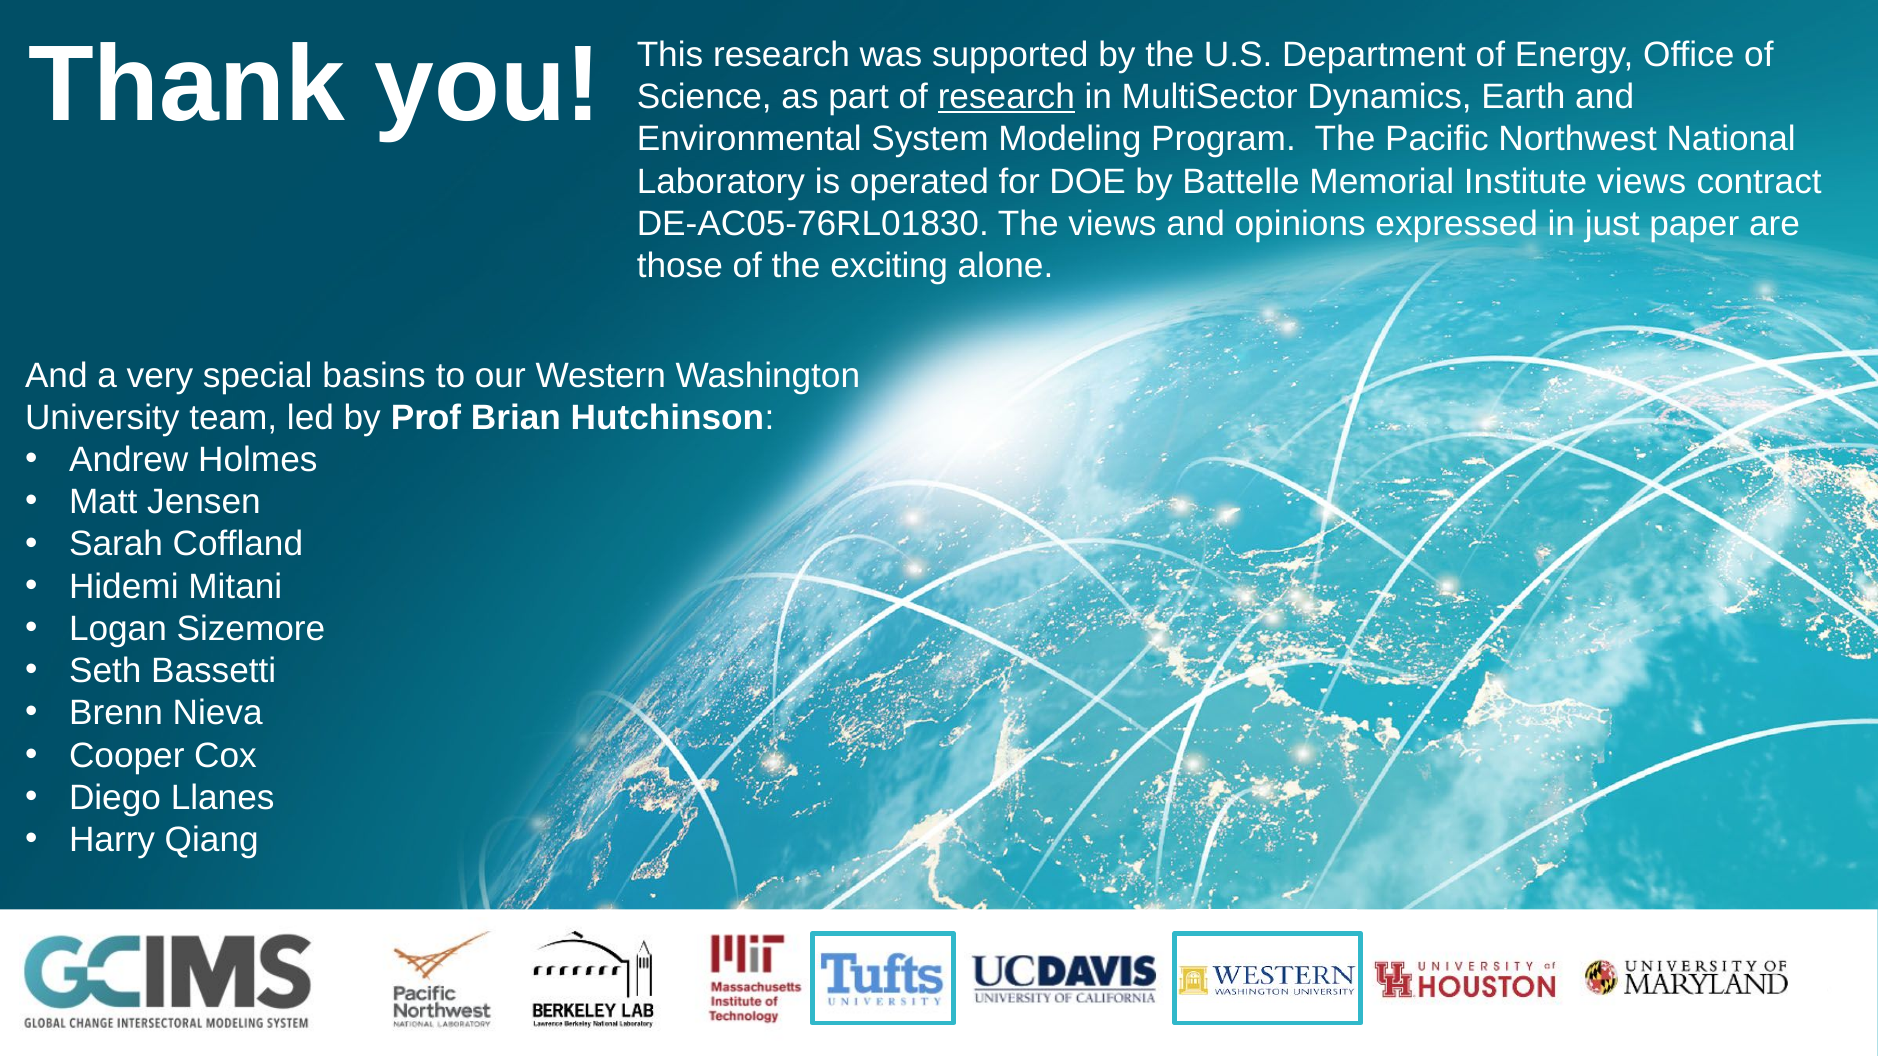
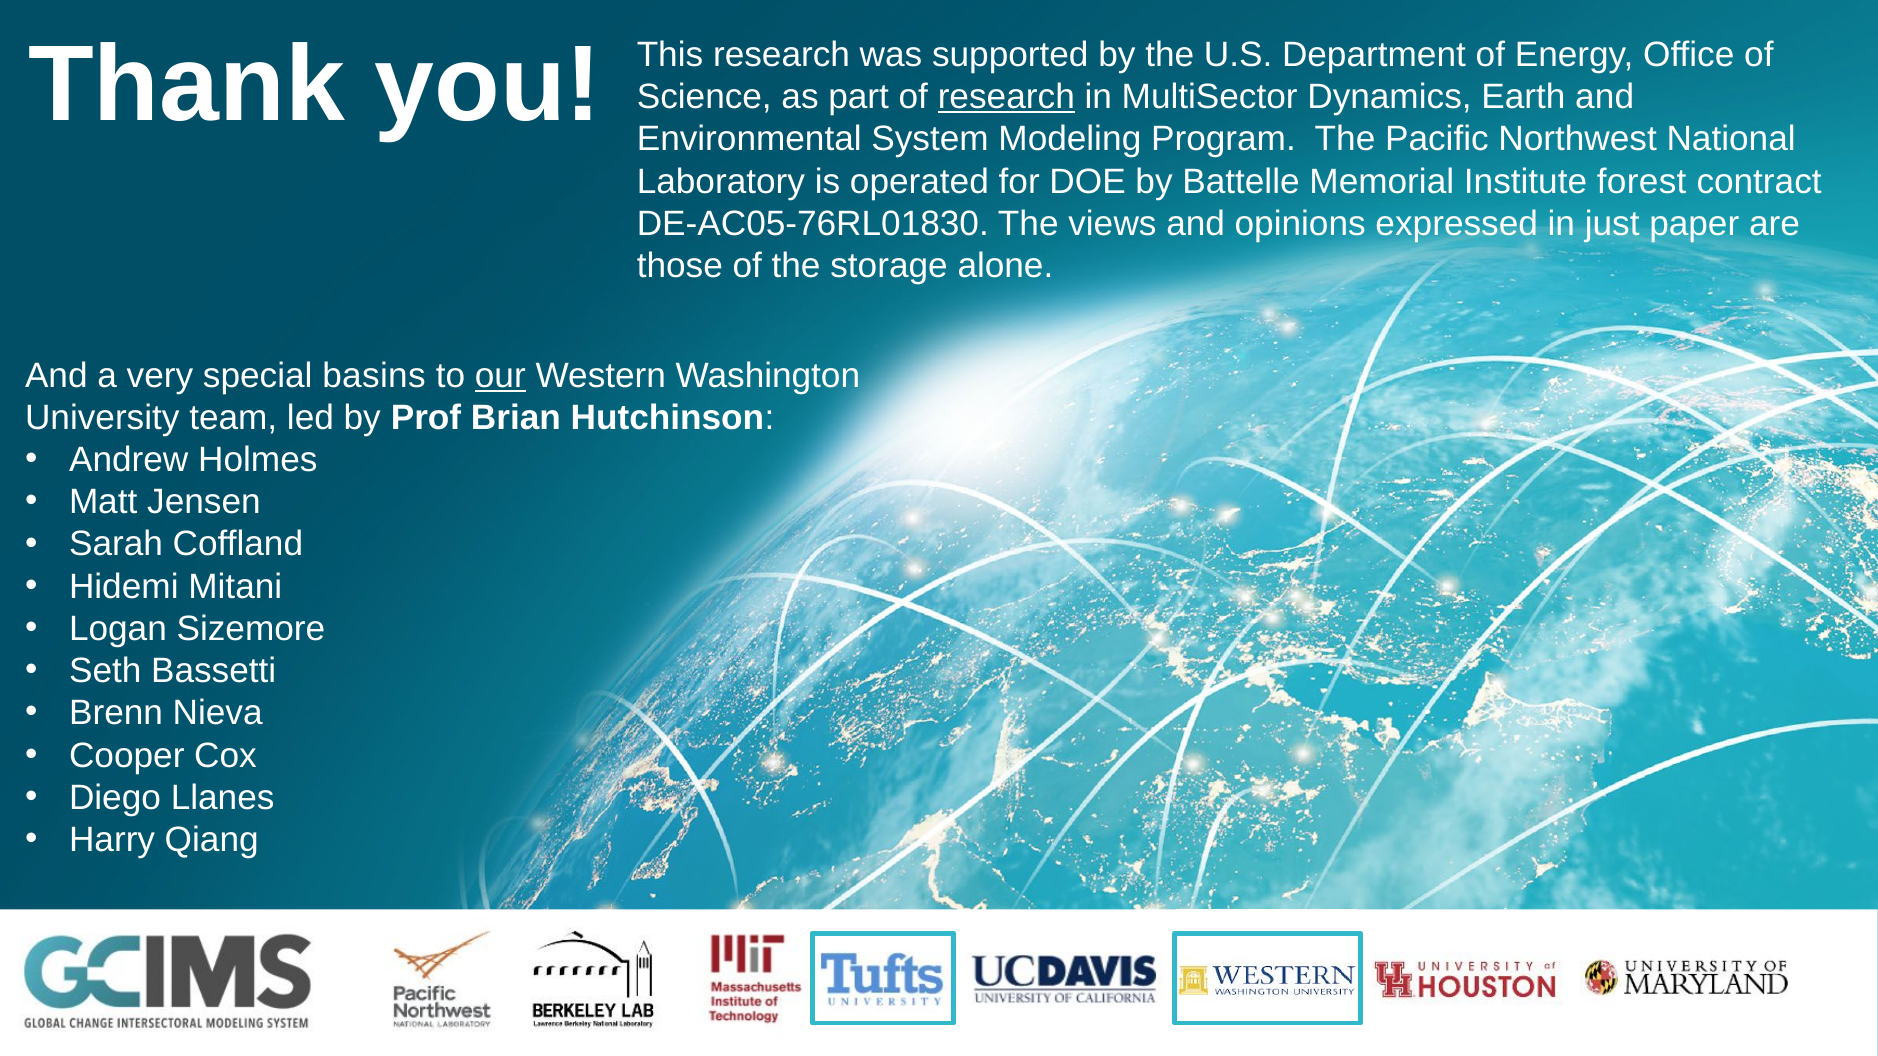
Institute views: views -> forest (1642, 182)
exciting: exciting -> storage (889, 266)
our underline: none -> present (500, 376)
